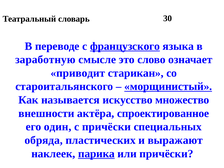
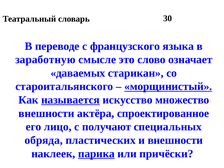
французского underline: present -> none (125, 46)
приводит: приводит -> даваемых (78, 73)
называется underline: none -> present (70, 100)
один: один -> лицо (58, 127)
с причёски: причёски -> получают (107, 127)
и выражают: выражают -> внешности (175, 140)
